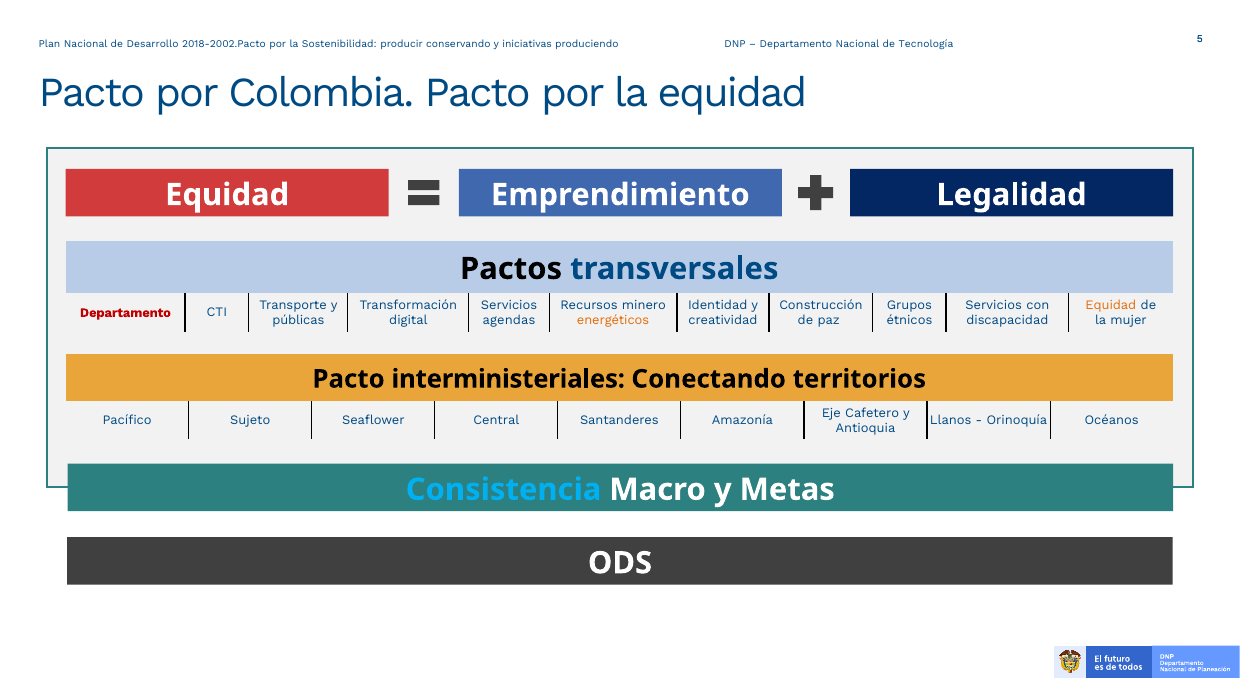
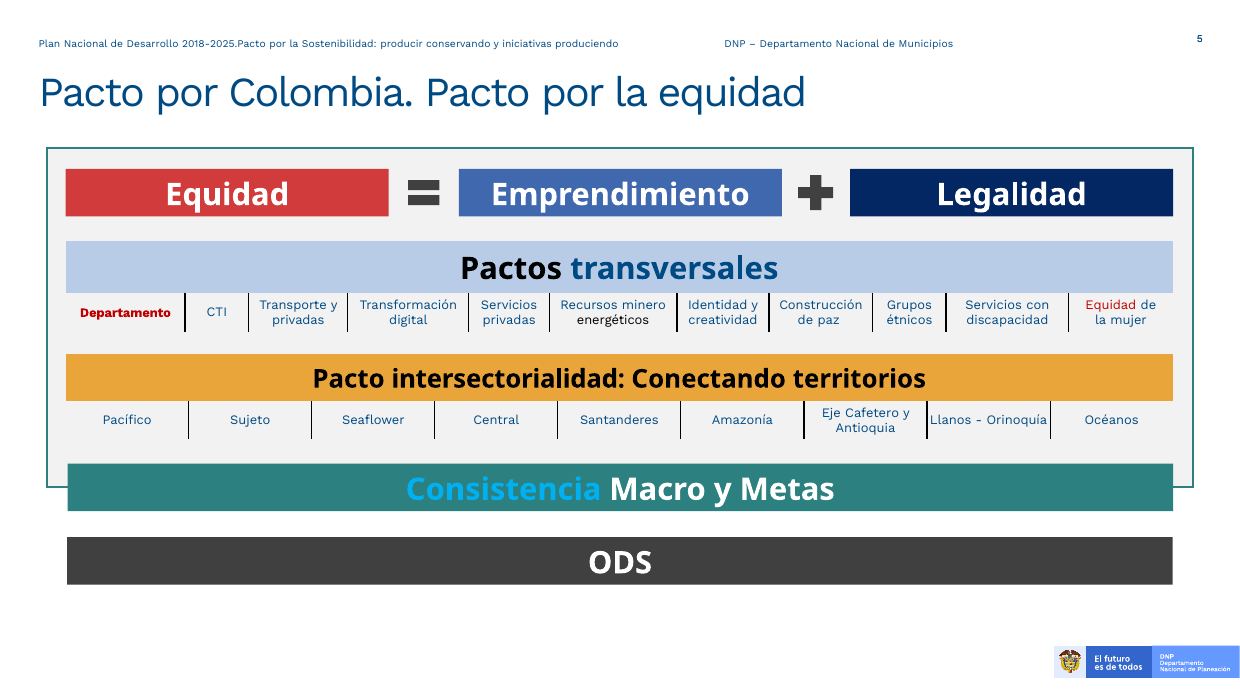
2018-2002.Pacto: 2018-2002.Pacto -> 2018-2025.Pacto (224, 44)
Tecnología: Tecnología -> Municipios (926, 44)
Equidad colour: orange -> red (1111, 305)
públicas: públicas -> privadas (298, 320)
agendas: agendas -> privadas (509, 320)
energéticos colour: orange -> black (613, 320)
interministeriales: interministeriales -> intersectorialidad (508, 379)
